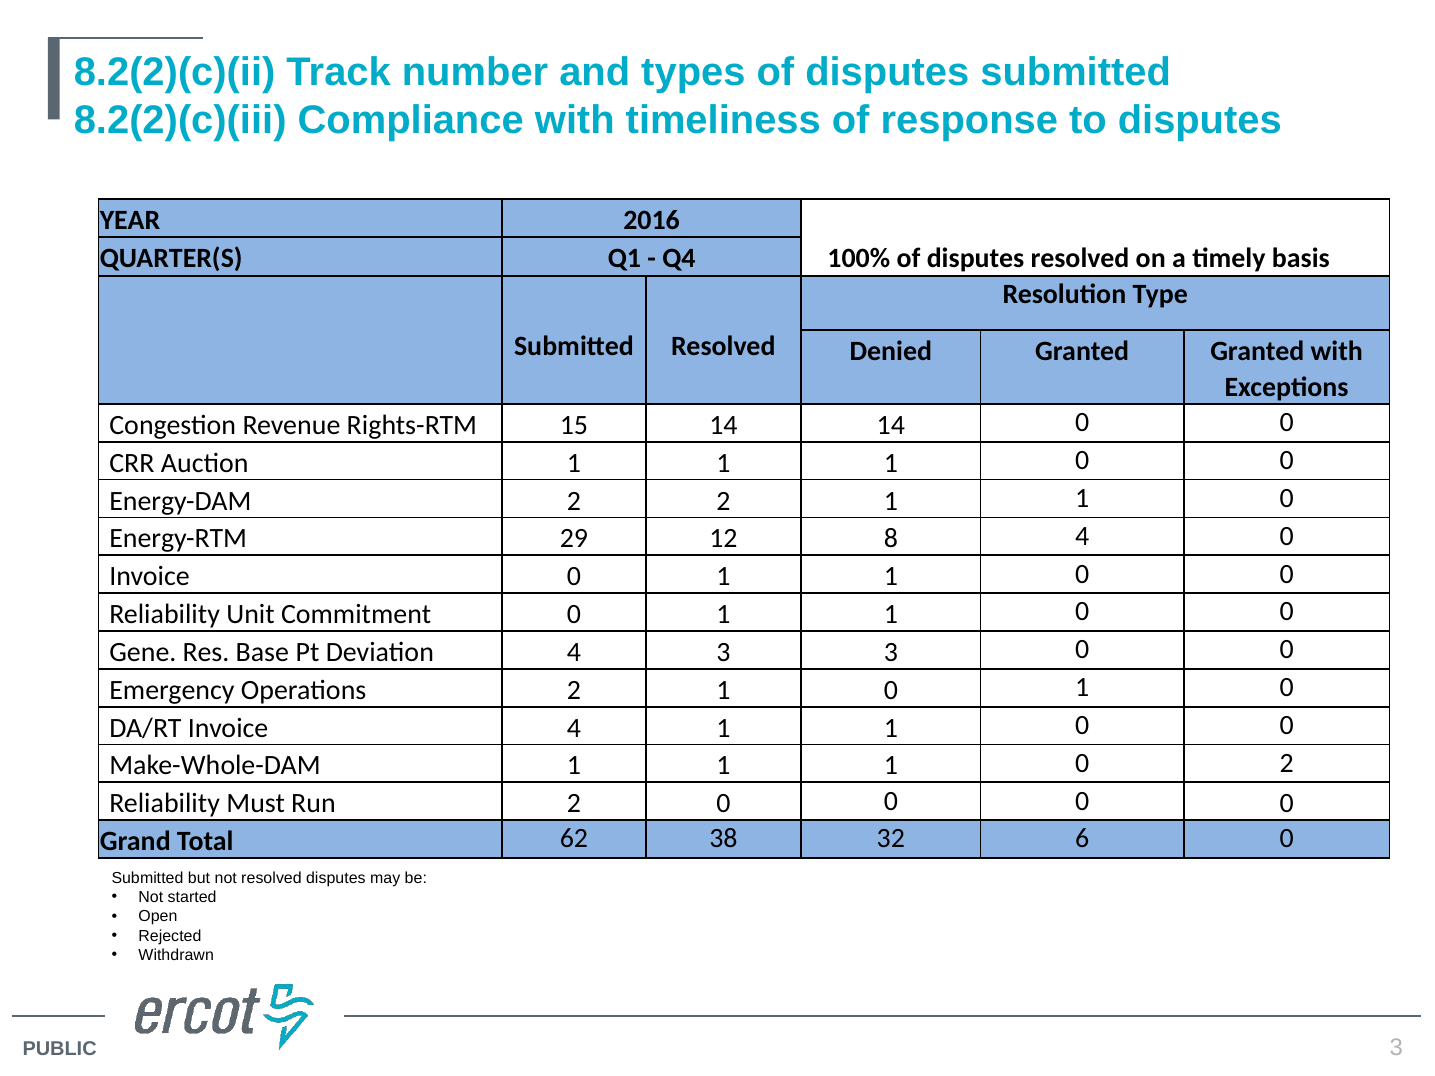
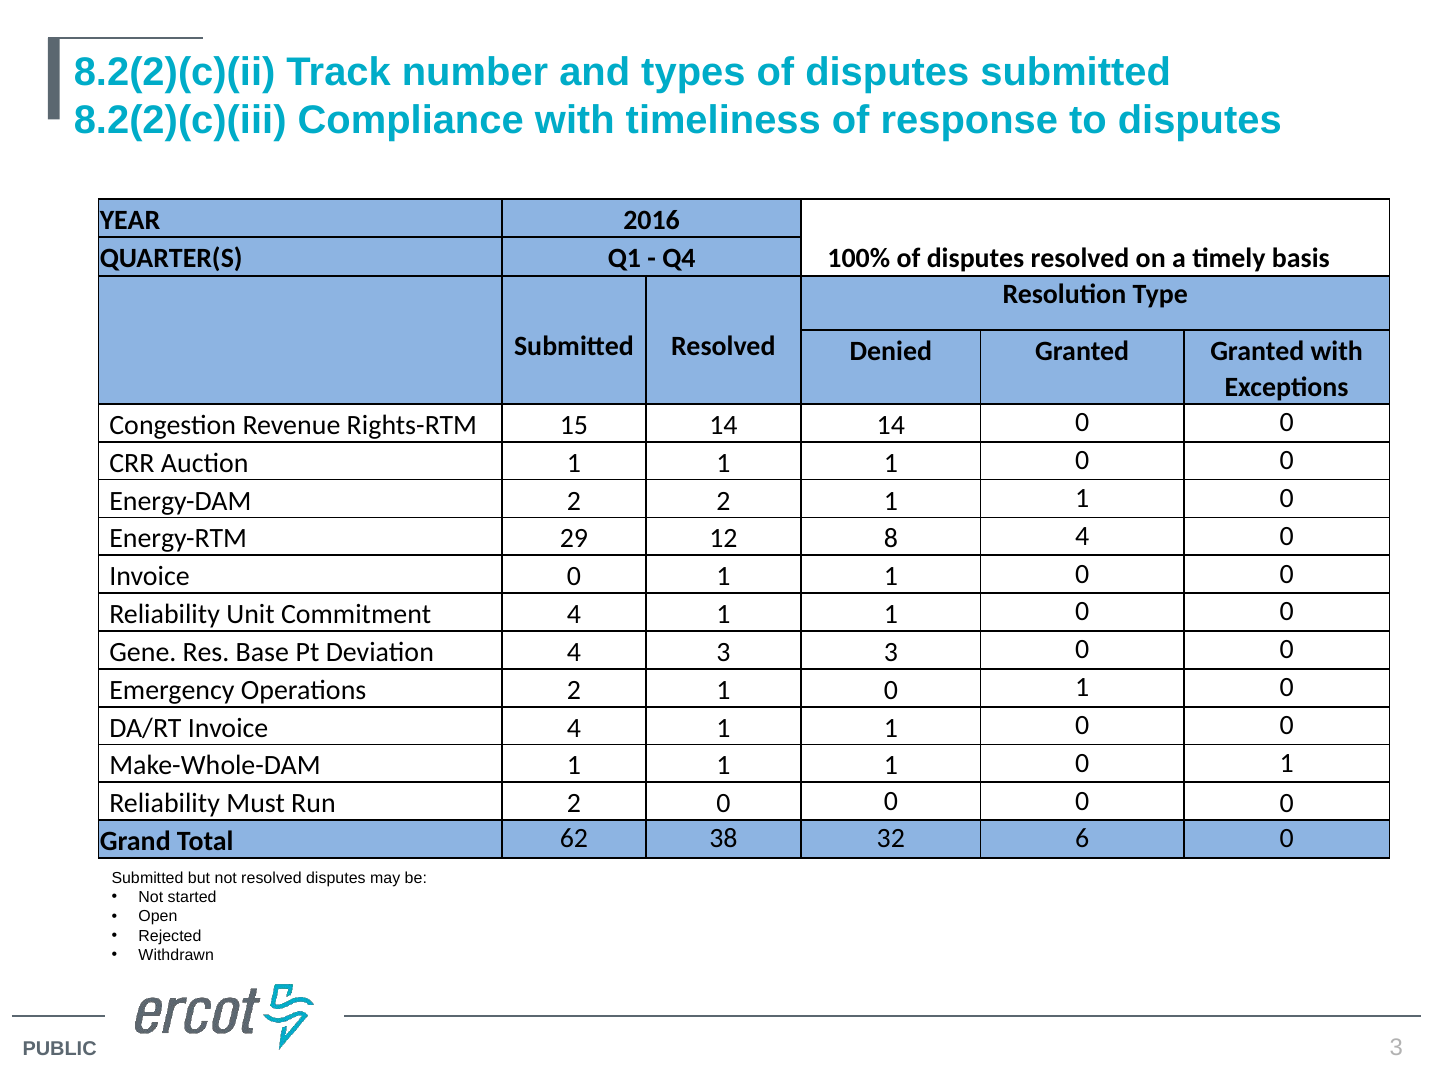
Commitment 0: 0 -> 4 (574, 615)
1 1 0 2: 2 -> 1 (1287, 763)
